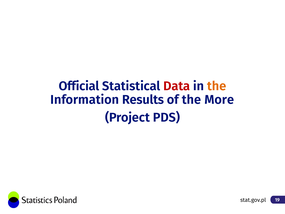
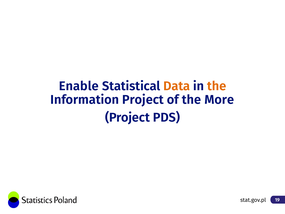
Official: Official -> Enable (79, 86)
Data colour: red -> orange (177, 86)
Information Results: Results -> Project (143, 100)
